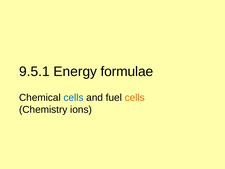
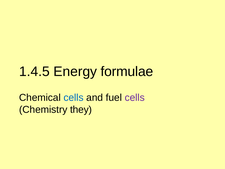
9.5.1: 9.5.1 -> 1.4.5 (34, 71)
cells colour: orange -> purple (135, 98)
ions: ions -> they (81, 110)
